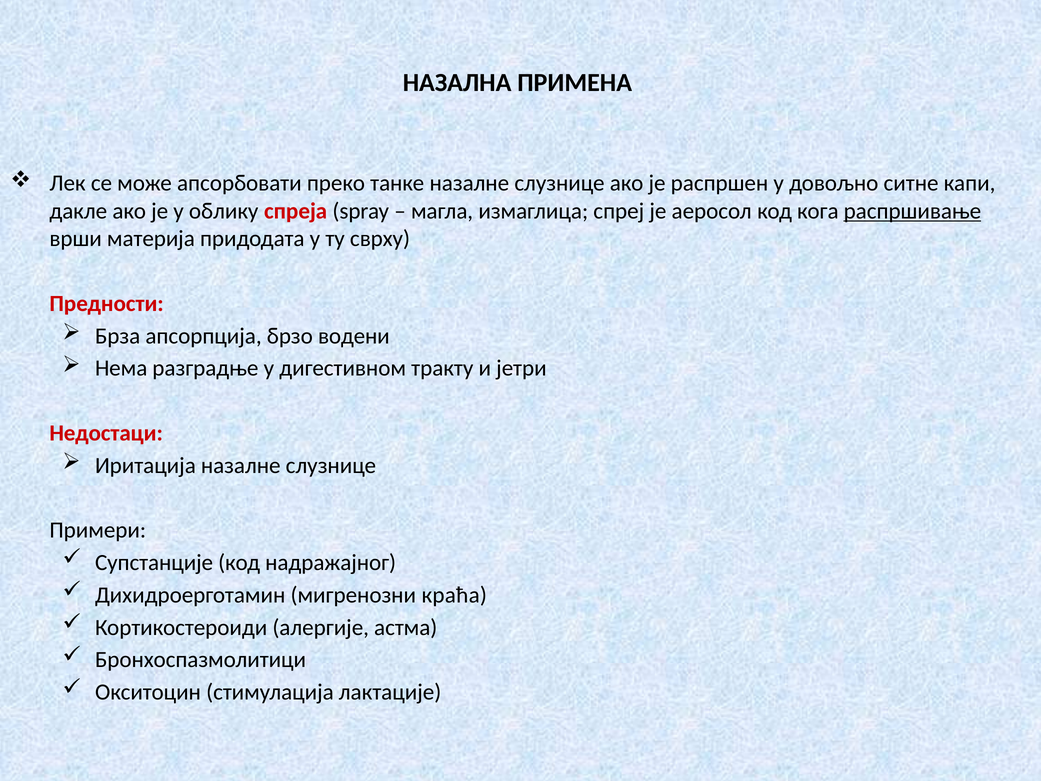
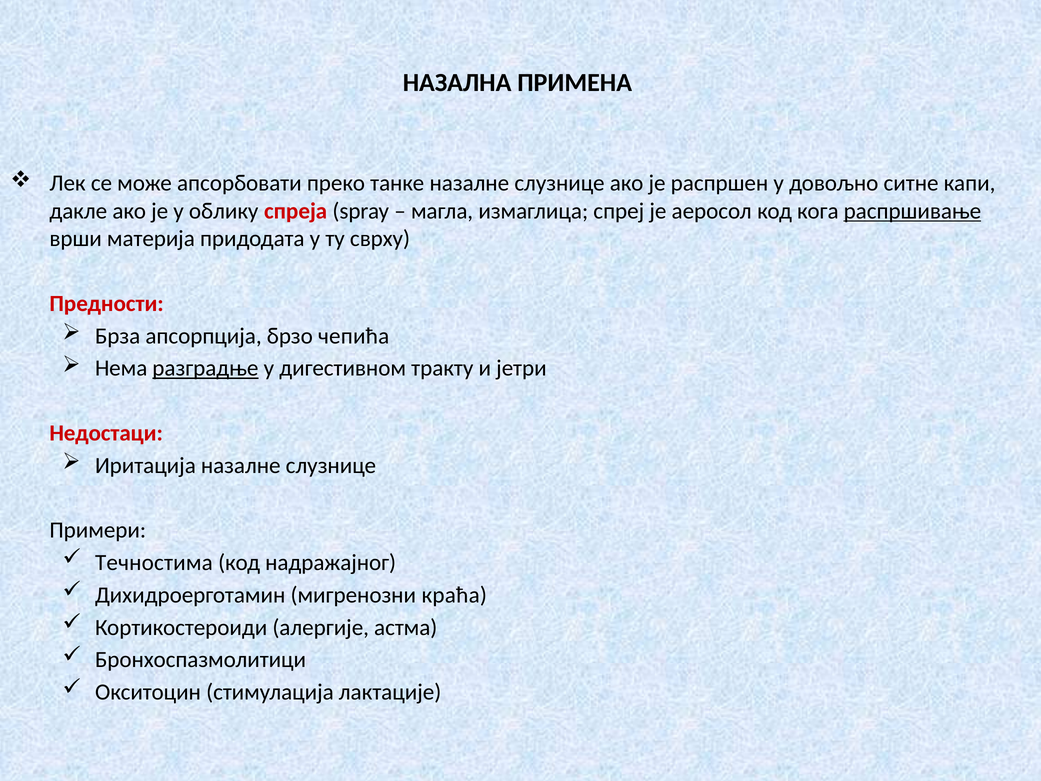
водени: водени -> чепића (354, 336)
разградње underline: none -> present (205, 368)
Супстанције: Супстанције -> Течностима (154, 562)
